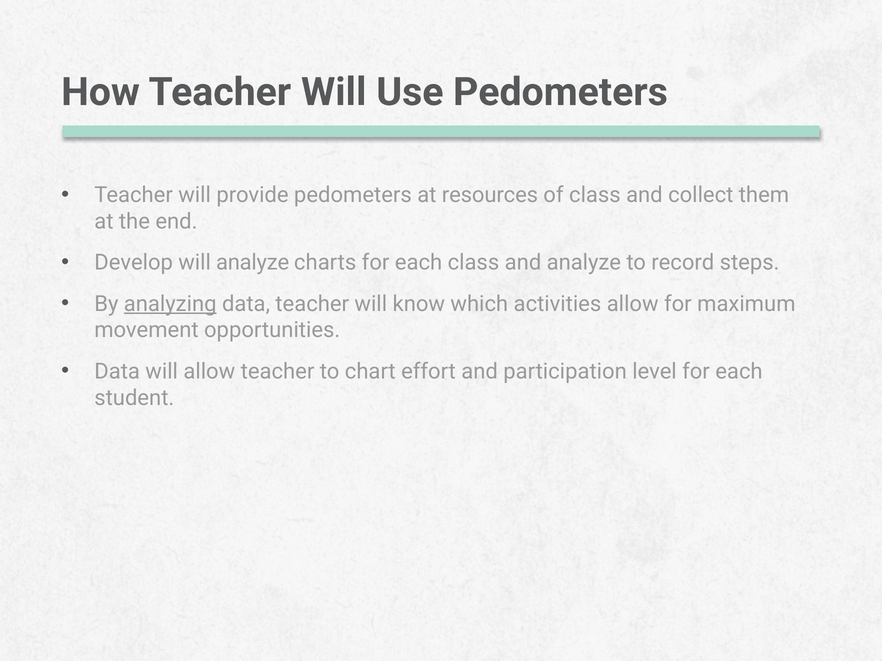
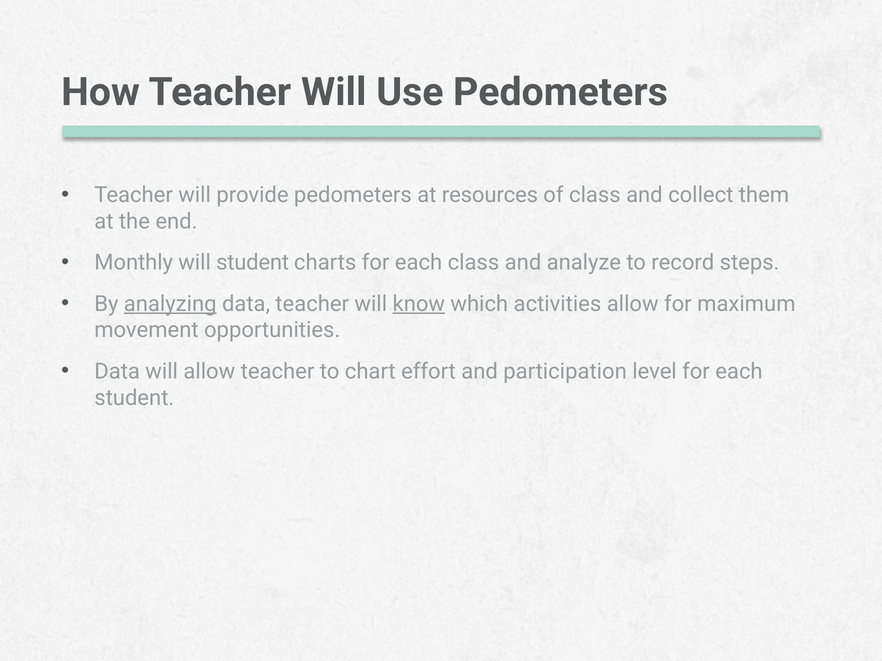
Develop: Develop -> Monthly (134, 263)
will analyze: analyze -> student (253, 263)
know underline: none -> present (419, 304)
